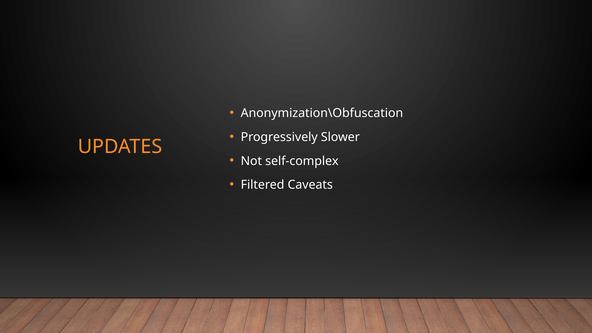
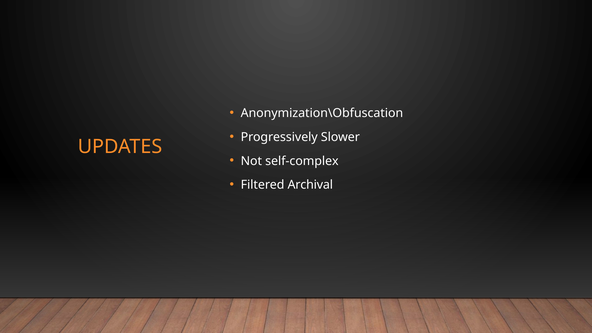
Caveats: Caveats -> Archival (310, 185)
